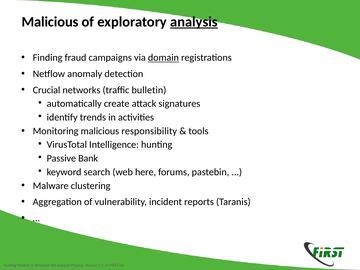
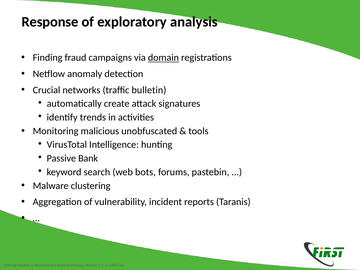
Malicious: Malicious -> Response (50, 22)
analysis underline: present -> none (194, 22)
responsibility: responsibility -> unobfuscated (149, 131)
here: here -> bots (145, 172)
